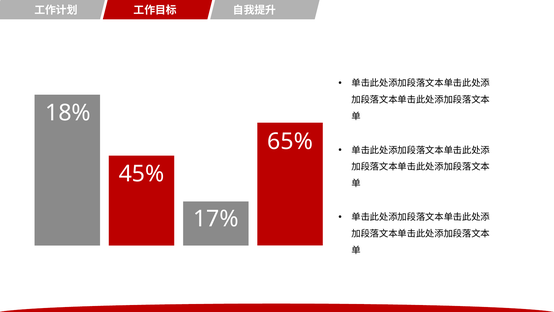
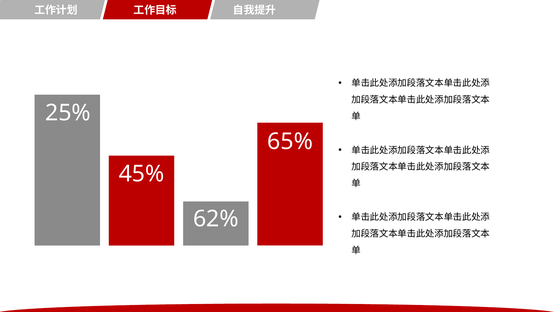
18%: 18% -> 25% (68, 113)
17%: 17% -> 62% (216, 219)
